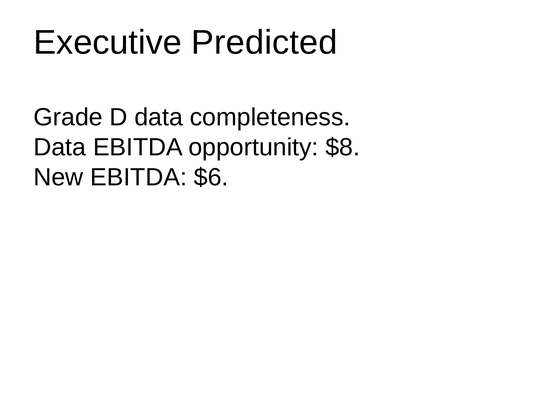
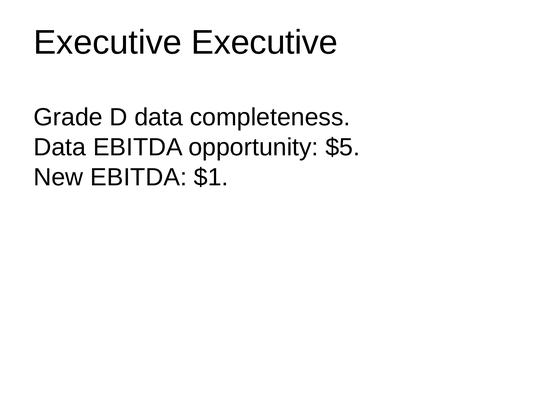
Executive Predicted: Predicted -> Executive (265, 43)
$8: $8 -> $5 (343, 147)
$6: $6 -> $1 (211, 177)
